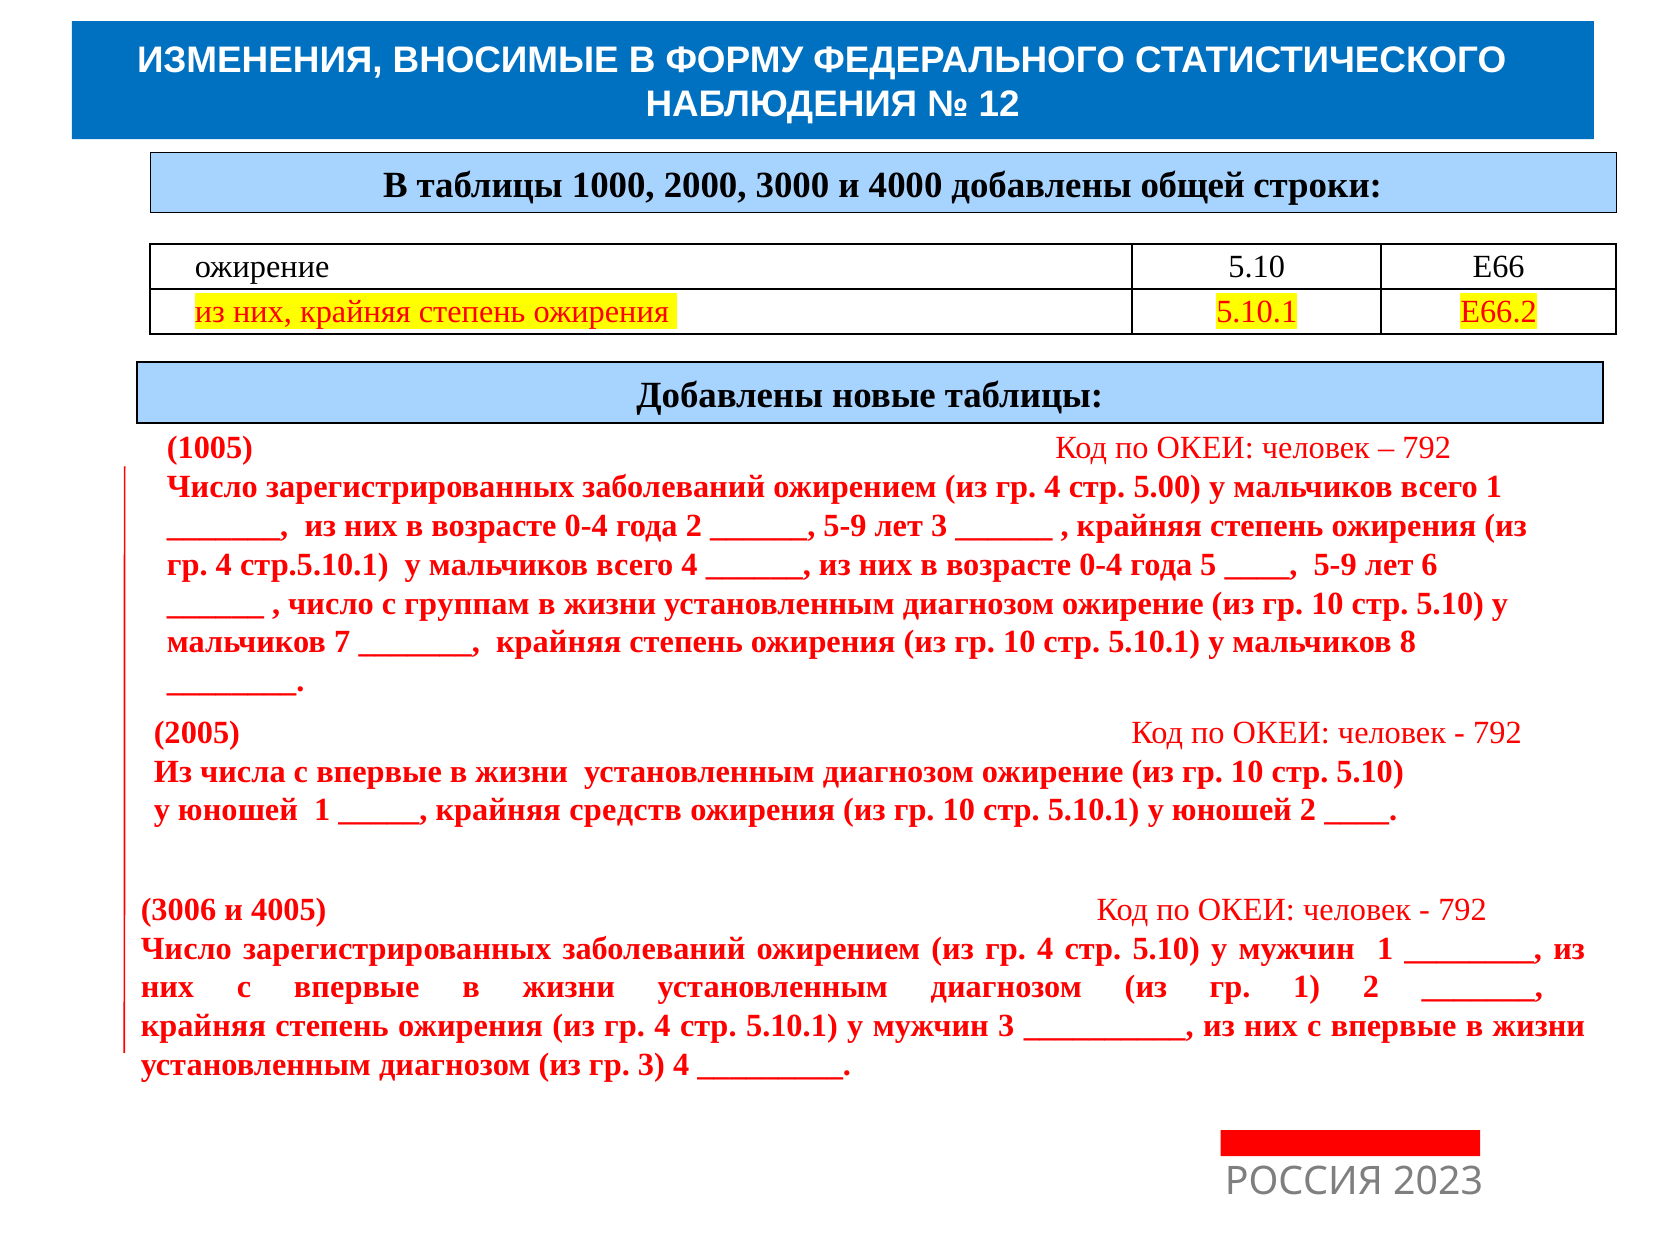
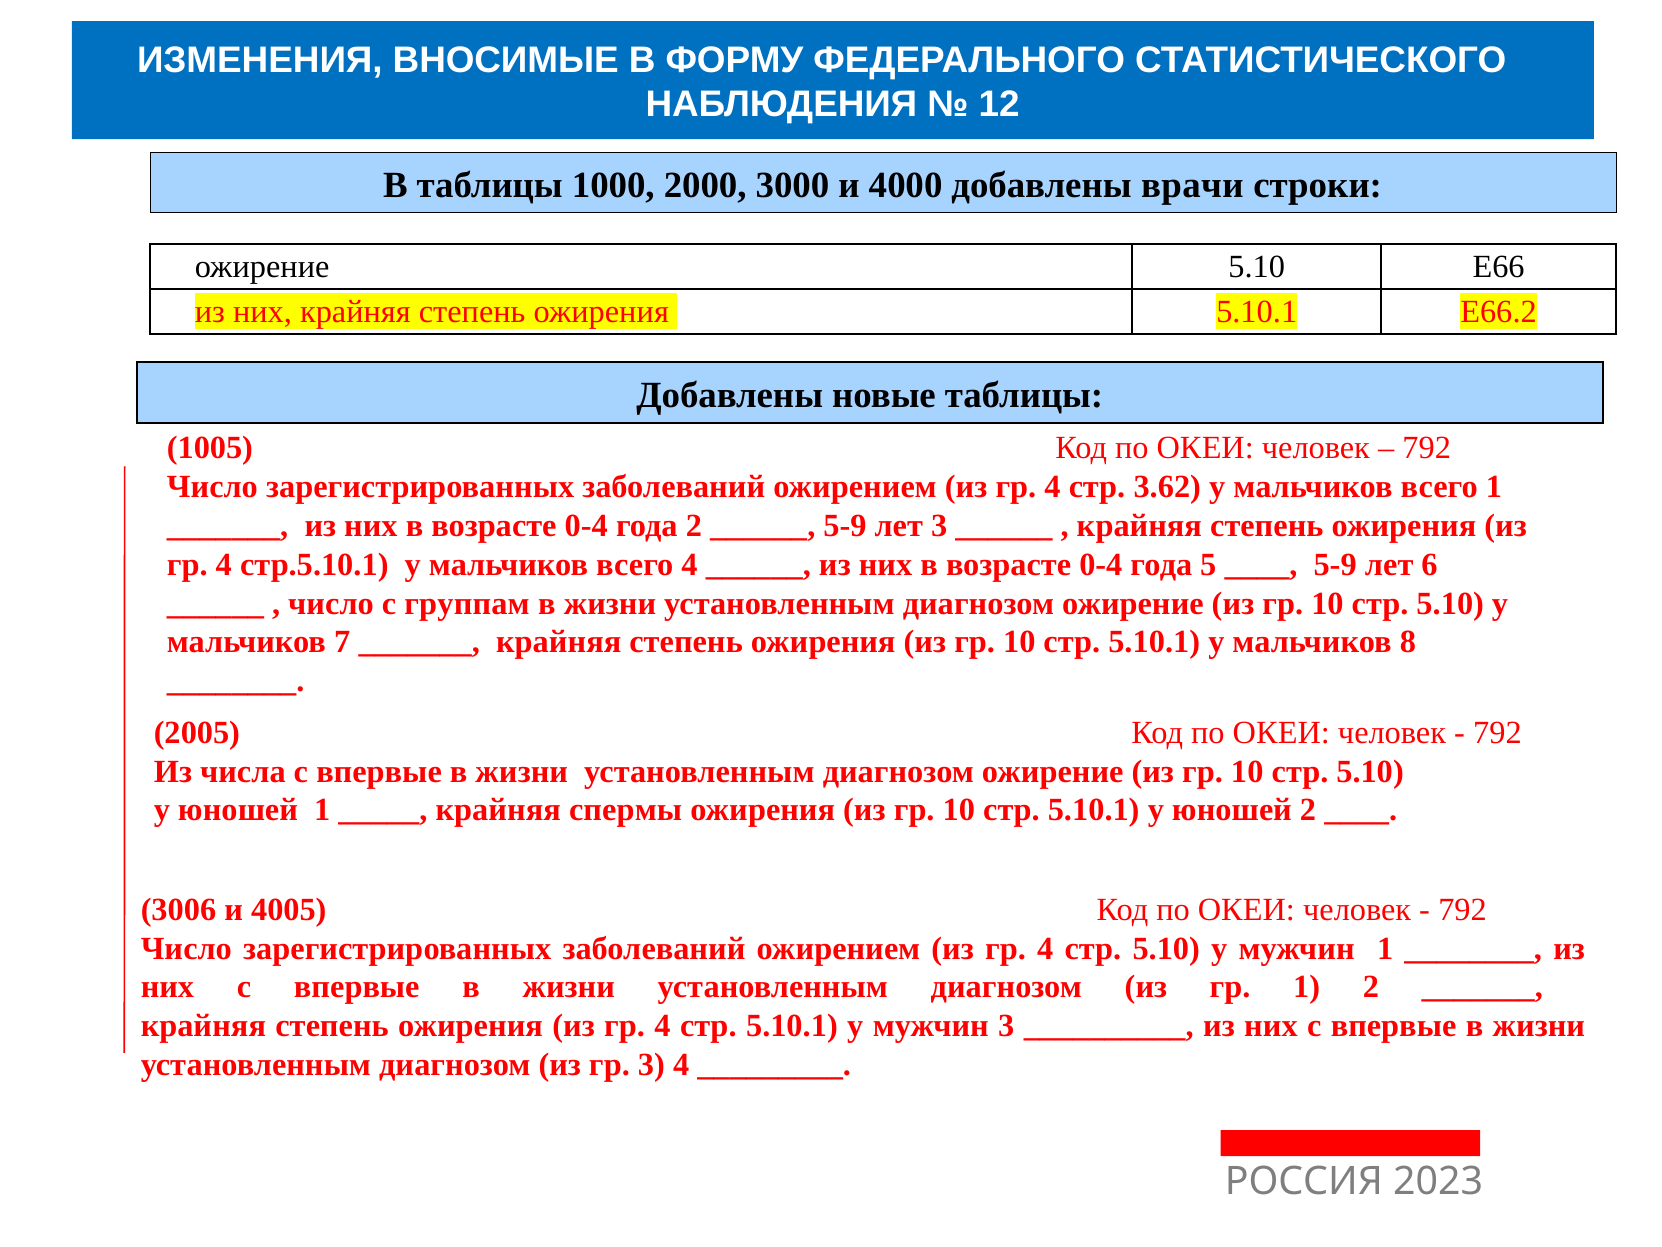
общей: общей -> врачи (1192, 185)
5.00: 5.00 -> 3.62 (1167, 487)
средств: средств -> спермы (626, 810)
